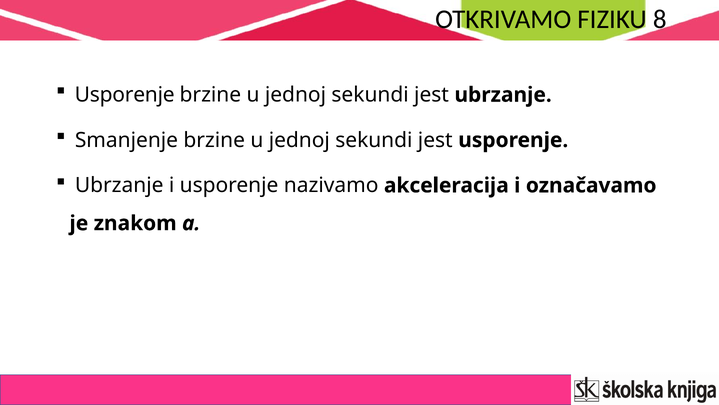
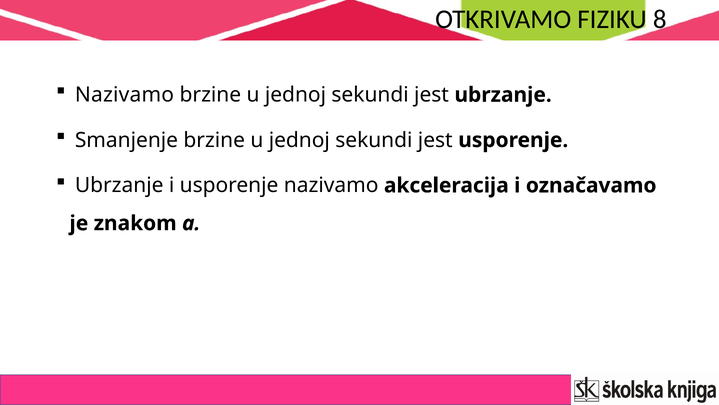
Usporenje: Usporenje -> Nazivamo (124, 95)
